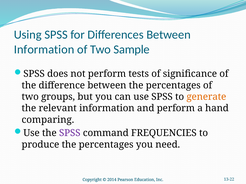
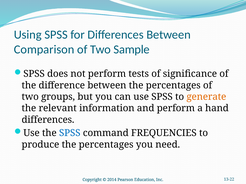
Information: Information -> Comparison (44, 50)
comparing: comparing -> differences (48, 120)
SPSS colour: purple -> blue (70, 133)
